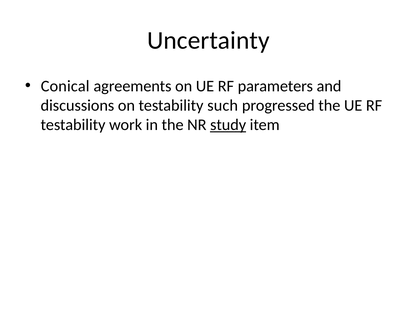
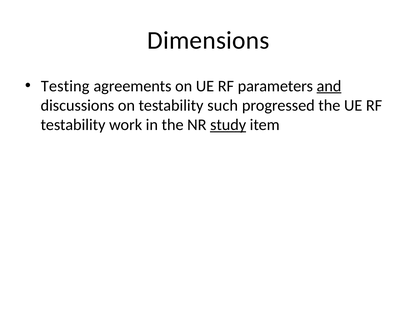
Uncertainty: Uncertainty -> Dimensions (208, 40)
Conical: Conical -> Testing (65, 86)
and underline: none -> present (329, 86)
